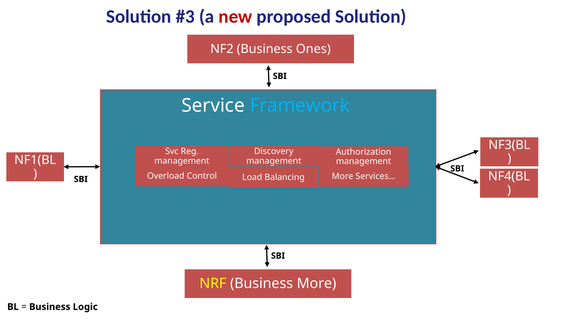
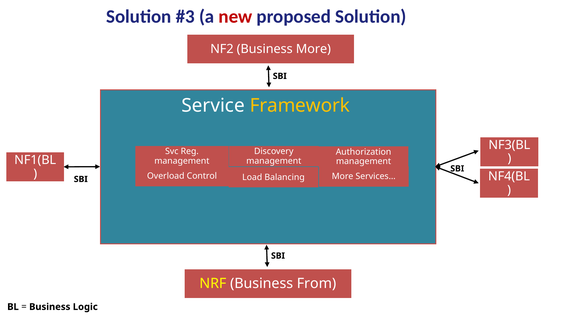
Business Ones: Ones -> More (313, 49)
Framework colour: light blue -> yellow (300, 105)
Business More: More -> From (317, 283)
